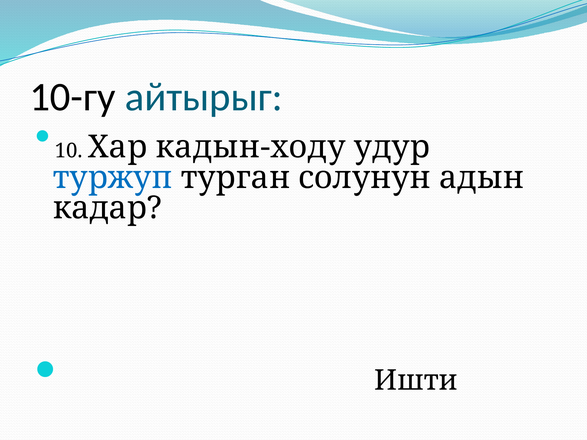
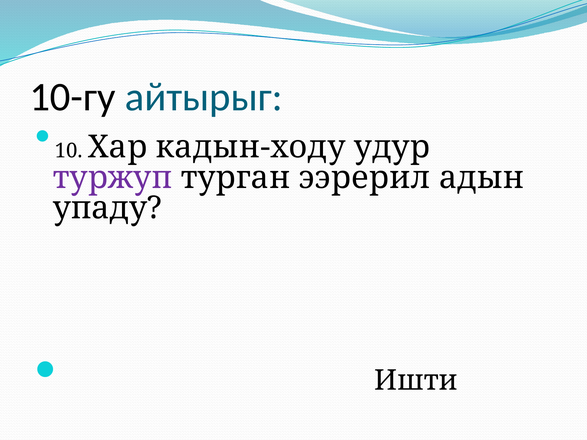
туржуп colour: blue -> purple (113, 178)
солунун: солунун -> ээрерил (365, 178)
кадар: кадар -> упаду (107, 208)
